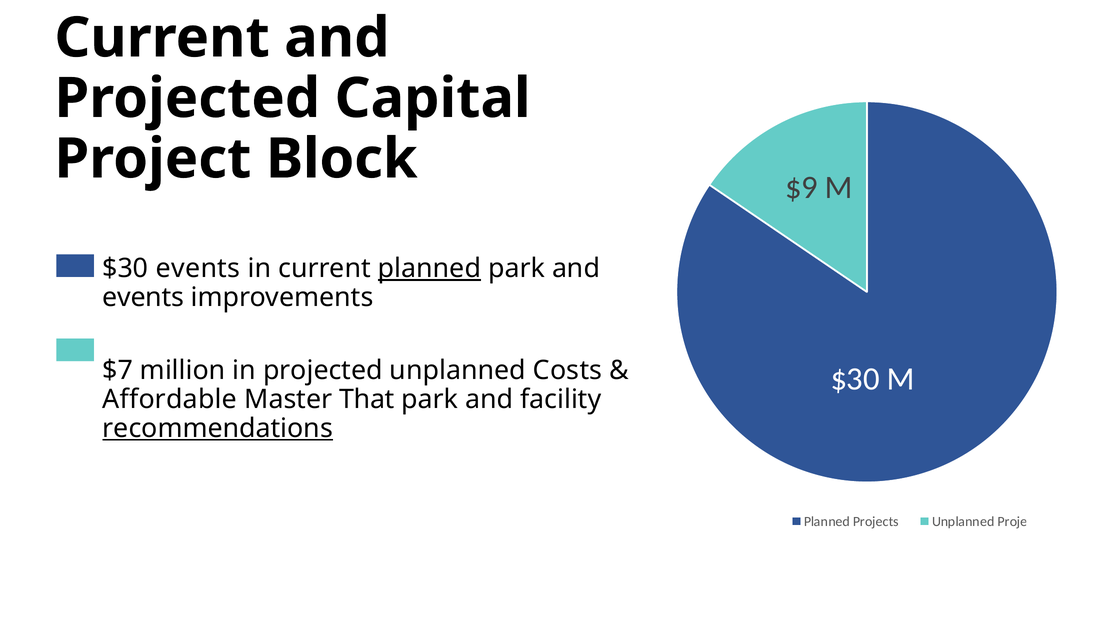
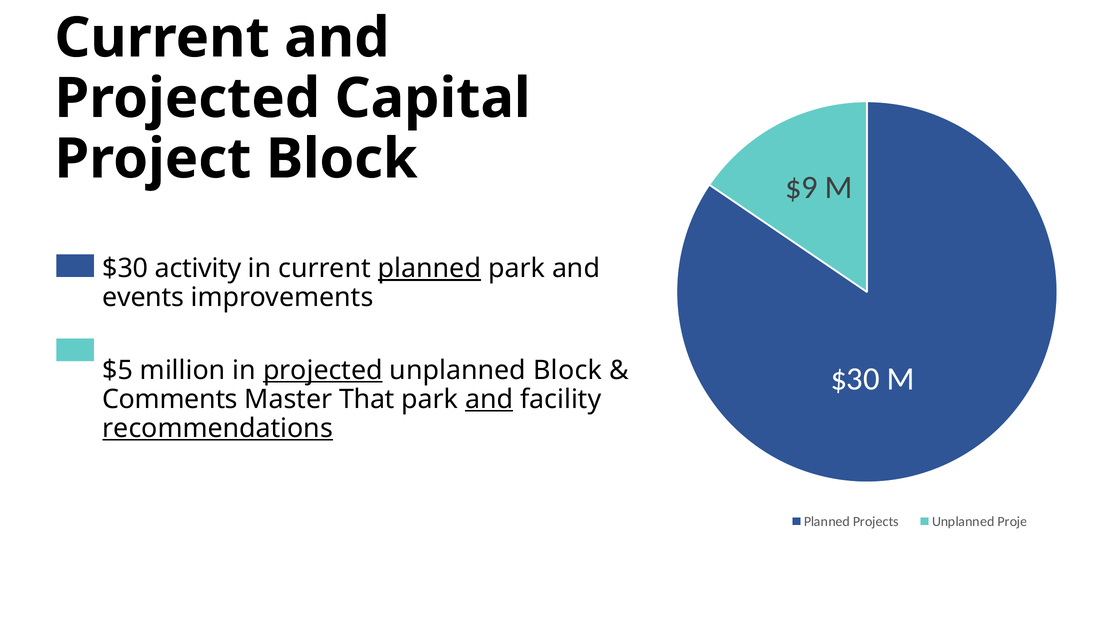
$30 events: events -> activity (198, 268)
$7: $7 -> $5 (118, 370)
projected underline: none -> present (323, 370)
unplanned Costs: Costs -> Block (568, 370)
Affordable: Affordable -> Comments (170, 399)
and underline: none -> present (489, 399)
